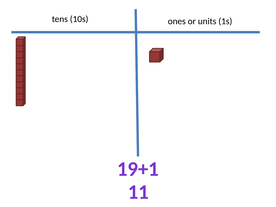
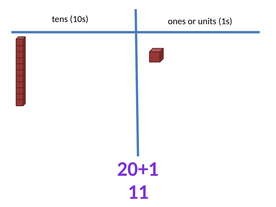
19+1: 19+1 -> 20+1 (138, 169)
